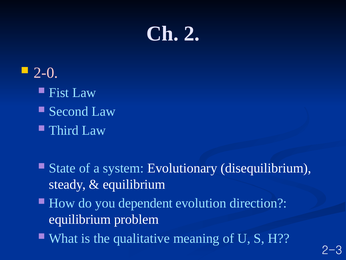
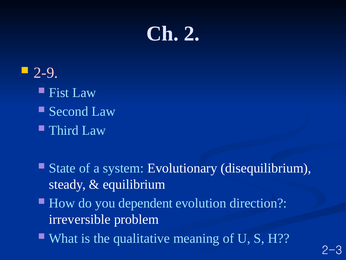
2-0: 2-0 -> 2-9 (46, 73)
equilibrium: equilibrium -> irreversible (80, 219)
